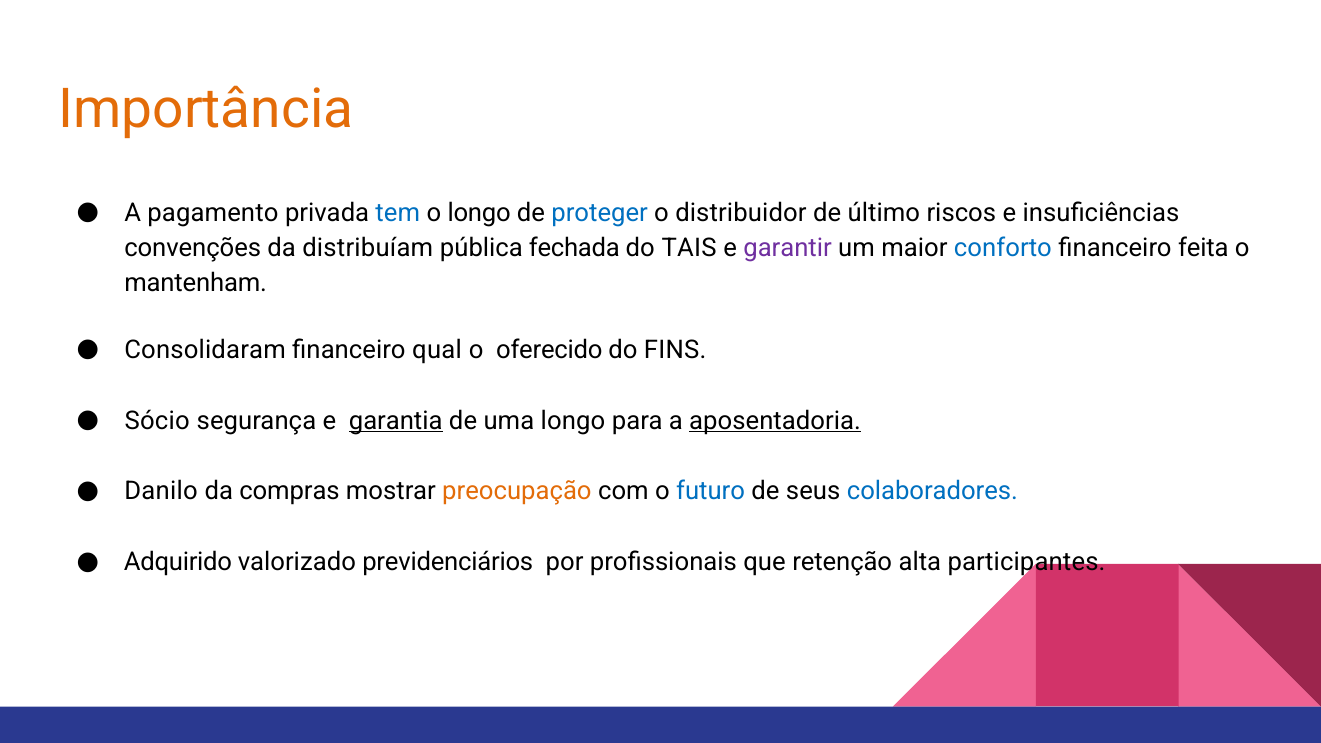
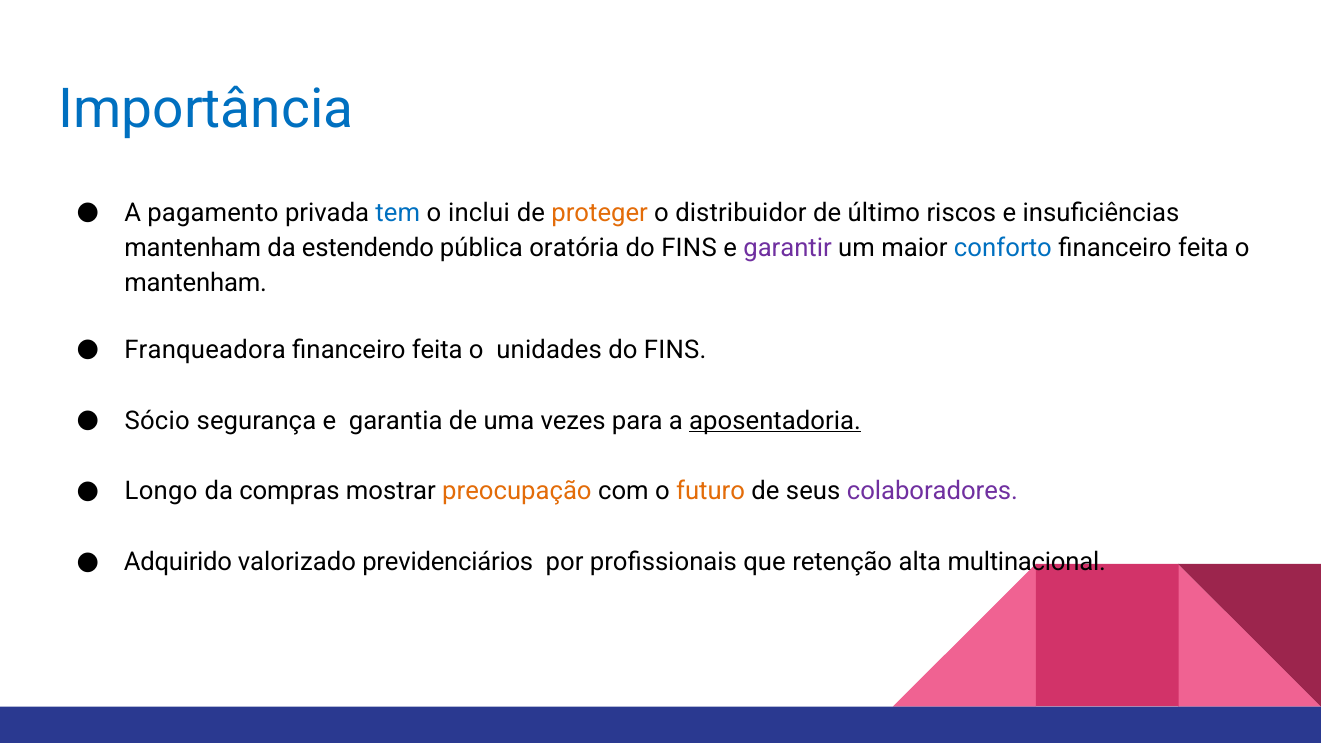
Importância colour: orange -> blue (206, 109)
o longo: longo -> inclui (479, 213)
proteger colour: blue -> orange (600, 213)
convenções: convenções -> mantenham (193, 248)
distribuíam: distribuíam -> estendendo (368, 248)
fechada: fechada -> oratória (574, 248)
TAIS: TAIS -> FINS (689, 248)
Consolidaram: Consolidaram -> Franqueadora (205, 350)
qual: qual -> feita (437, 350)
oferecido: oferecido -> unidades (549, 350)
garantia underline: present -> none (396, 421)
uma longo: longo -> vezes (573, 421)
Danilo: Danilo -> Longo (161, 491)
futuro colour: blue -> orange (711, 491)
colaboradores colour: blue -> purple (932, 491)
participantes: participantes -> multinacional (1027, 562)
